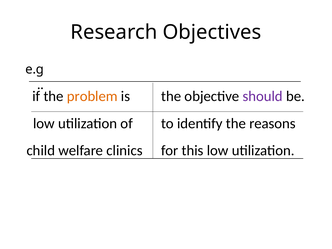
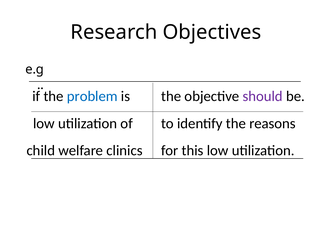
problem colour: orange -> blue (92, 96)
